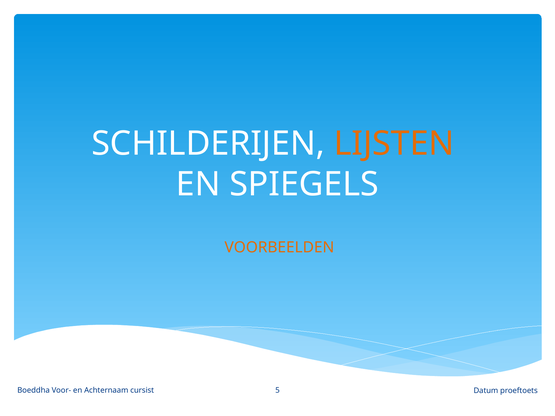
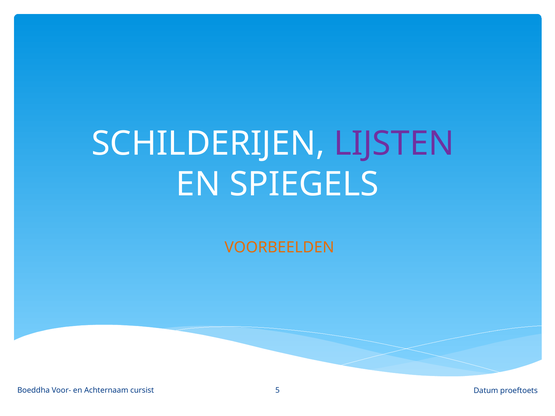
LIJSTEN colour: orange -> purple (394, 144)
